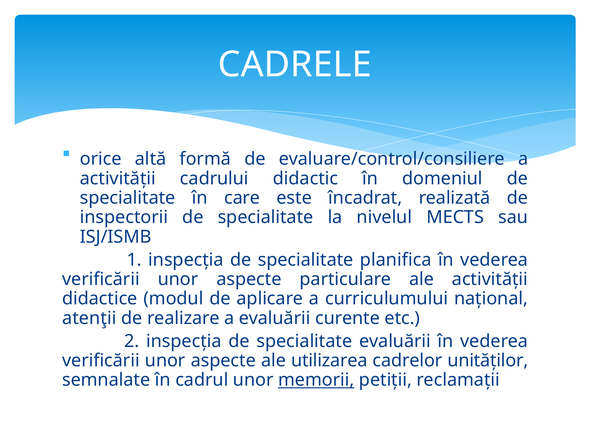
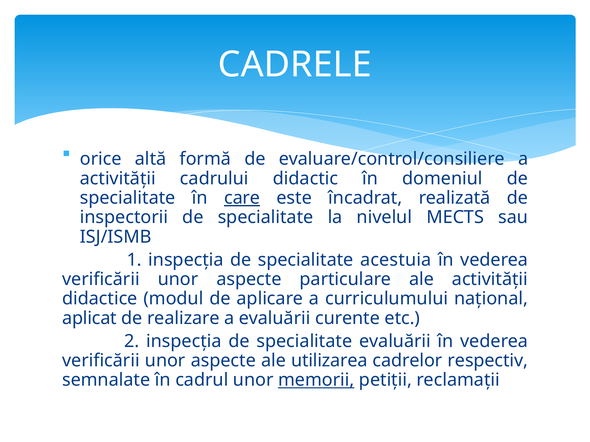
care underline: none -> present (242, 198)
planifica: planifica -> acestuia (396, 260)
atenţii: atenţii -> aplicat (89, 318)
unităților: unităților -> respectiv (488, 361)
